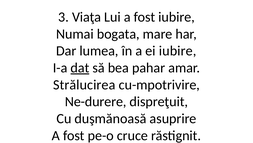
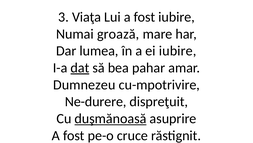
bogata: bogata -> groază (118, 34)
Strălucirea: Strălucirea -> Dumnezeu (84, 84)
duşmănoasă underline: none -> present (110, 118)
